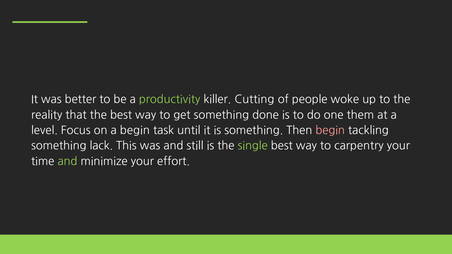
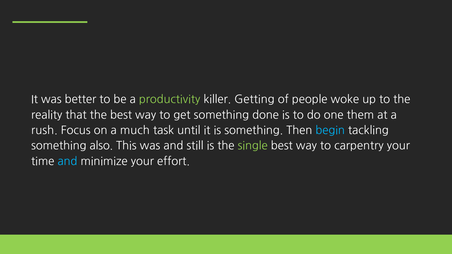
Cutting: Cutting -> Getting (254, 100)
level: level -> rush (44, 131)
a begin: begin -> much (135, 131)
begin colour: pink -> light blue (330, 131)
lack: lack -> also (101, 146)
and colour: light green -> light blue (67, 162)
